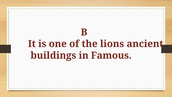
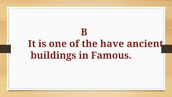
lions: lions -> have (112, 44)
